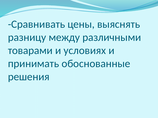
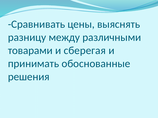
условиях: условиях -> сберегая (85, 51)
